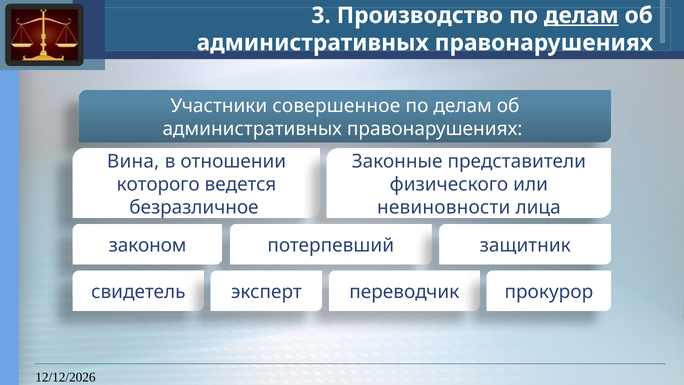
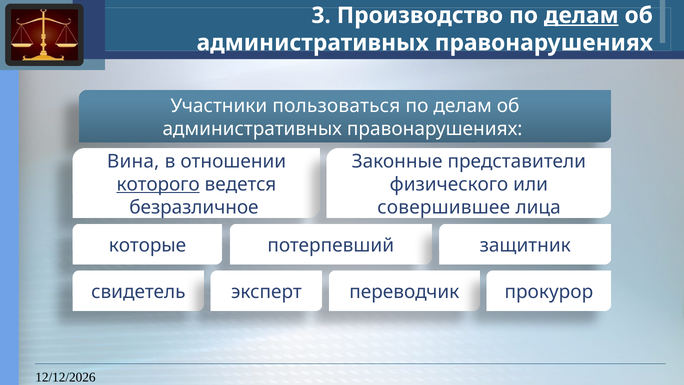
совершенное: совершенное -> пользоваться (336, 106)
которого underline: none -> present (158, 184)
невиновности: невиновности -> совершившее (444, 207)
законом: законом -> которые (147, 245)
